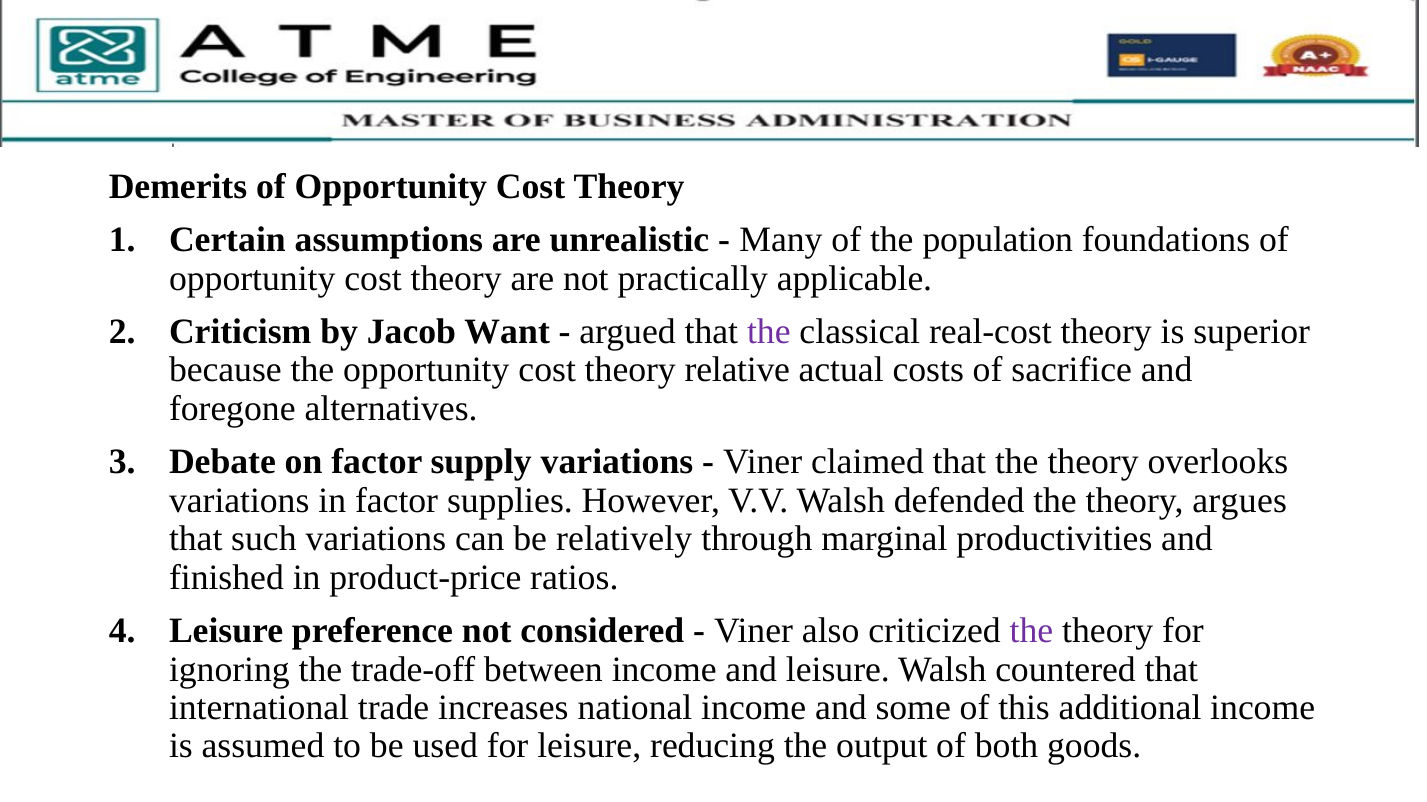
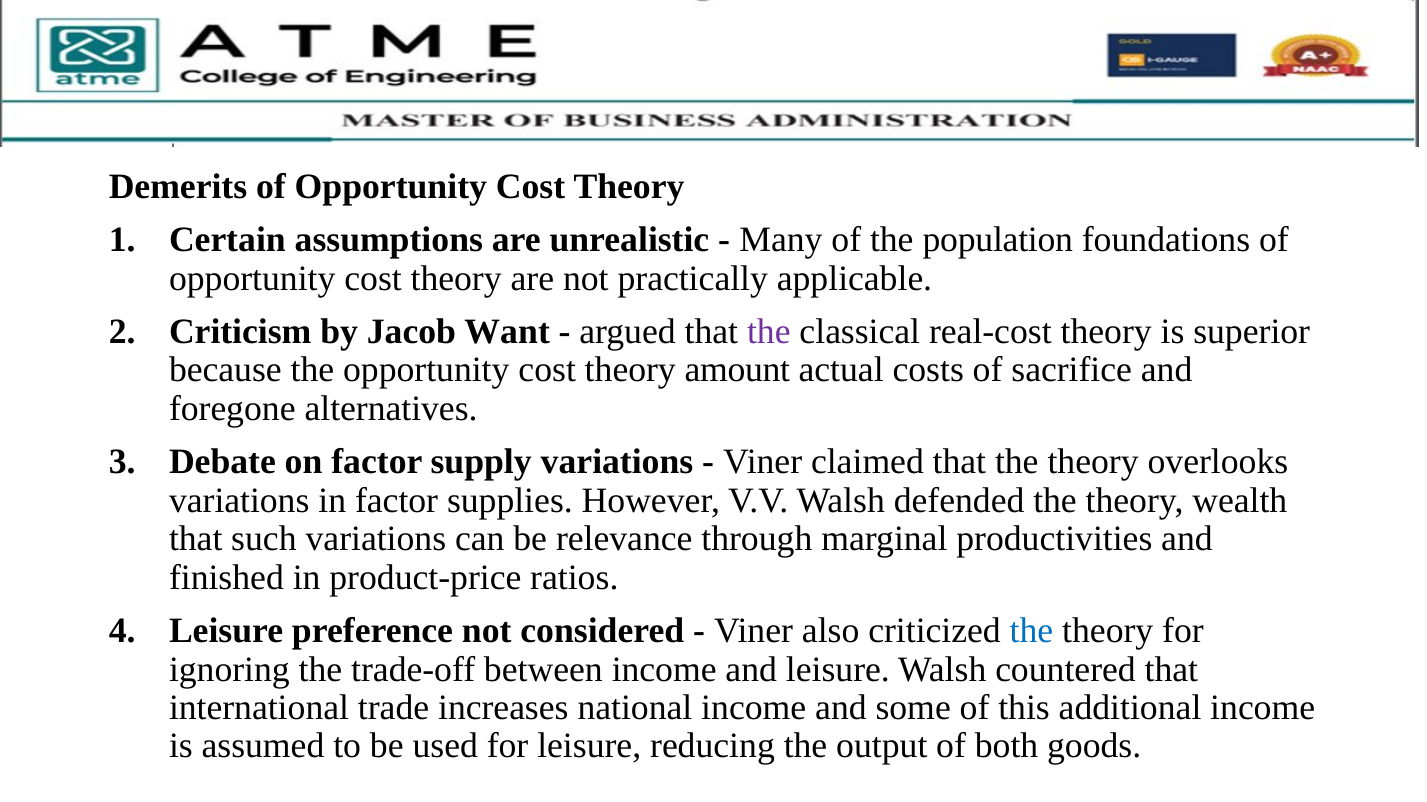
relative: relative -> amount (737, 370)
argues: argues -> wealth (1240, 501)
relatively: relatively -> relevance (624, 539)
the colour: purple -> blue (1032, 631)
